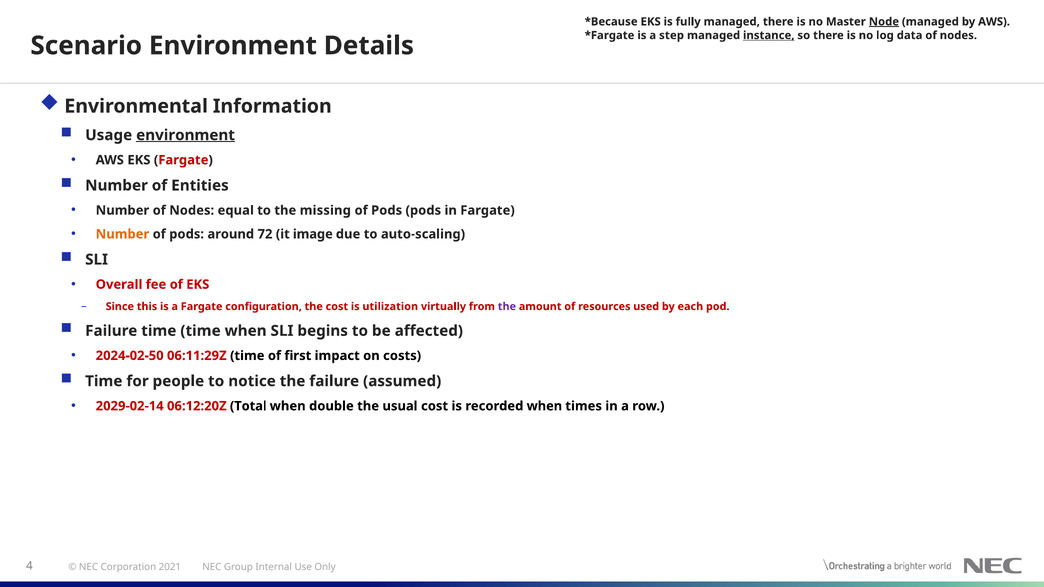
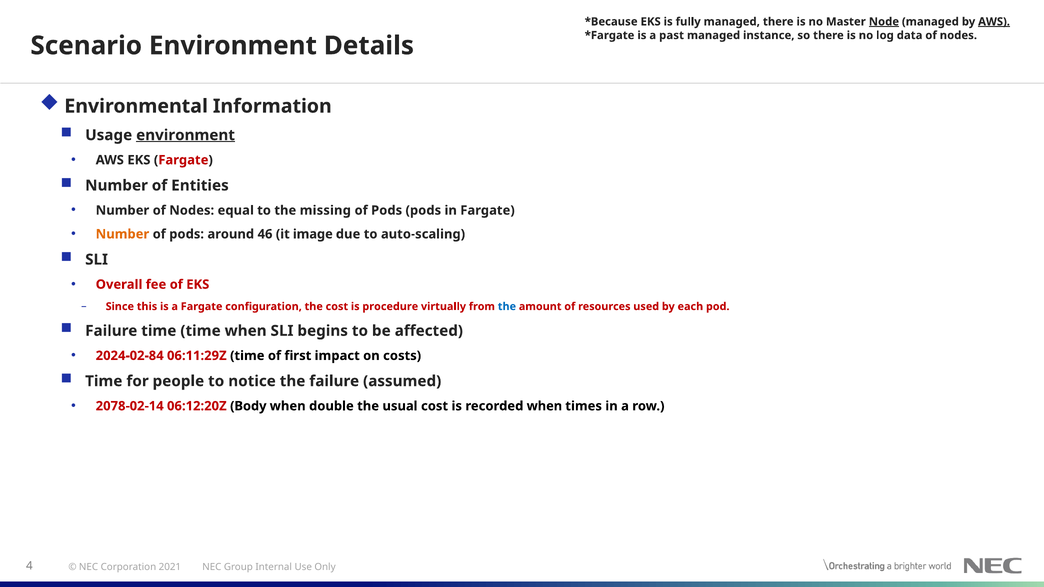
AWS underline: none -> present (994, 22)
step: step -> past (672, 35)
instance underline: present -> none (769, 35)
72: 72 -> 46 (265, 234)
utilization: utilization -> procedure (390, 307)
the colour: purple -> blue (507, 307)
2024-02-50: 2024-02-50 -> 2024-02-84 (130, 356)
2029-02-14: 2029-02-14 -> 2078-02-14 (130, 406)
Total: Total -> Body (248, 406)
